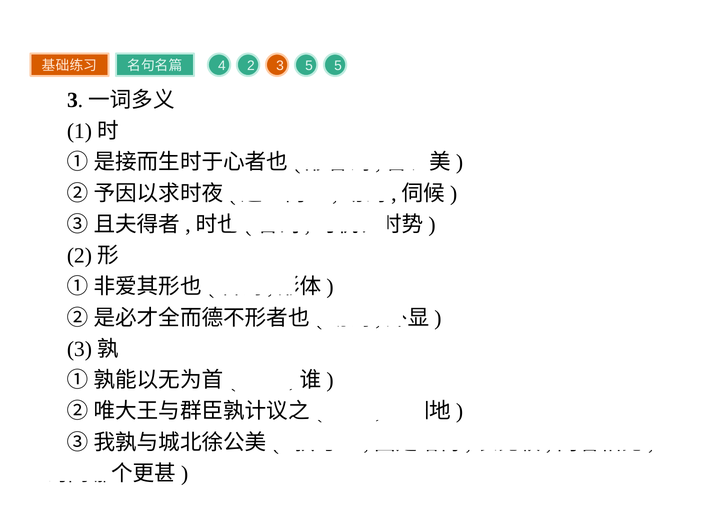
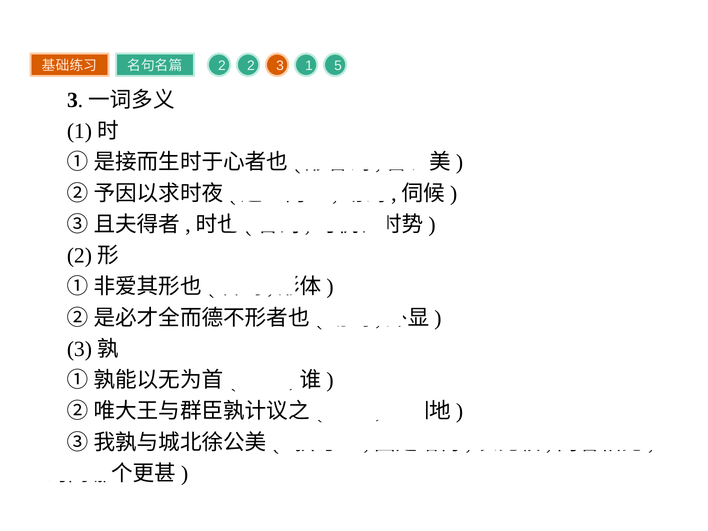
4: 4 -> 2 (222, 66)
3 5: 5 -> 1 (309, 66)
